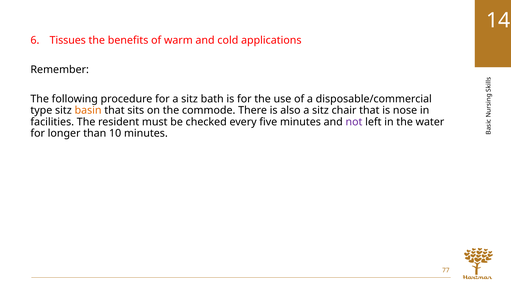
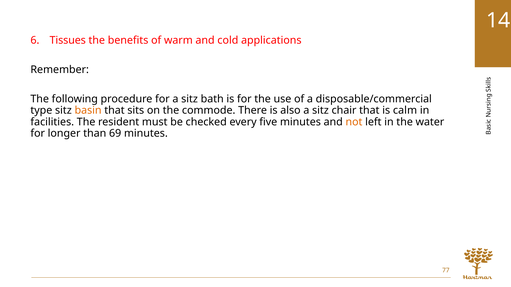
nose: nose -> calm (405, 111)
not colour: purple -> orange (354, 122)
10: 10 -> 69 (115, 134)
